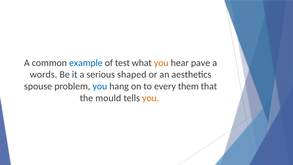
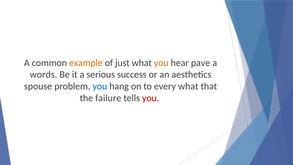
example colour: blue -> orange (86, 63)
test: test -> just (122, 63)
shaped: shaped -> success (132, 74)
every them: them -> what (188, 86)
mould: mould -> failure (108, 98)
you colour: orange -> red (151, 98)
